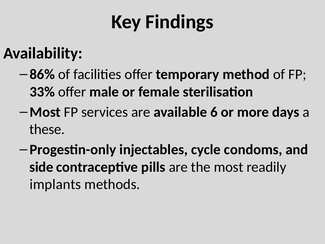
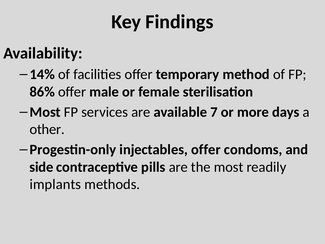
86%: 86% -> 14% (42, 74)
33%: 33% -> 86% (42, 92)
6: 6 -> 7 (214, 112)
these: these -> other (47, 129)
injectables cycle: cycle -> offer (206, 150)
